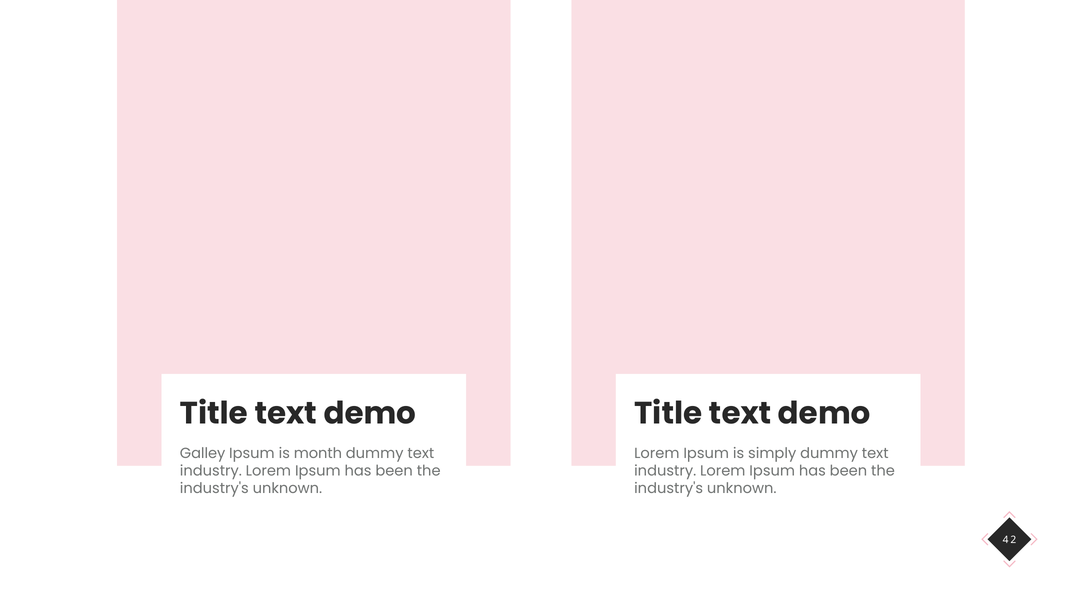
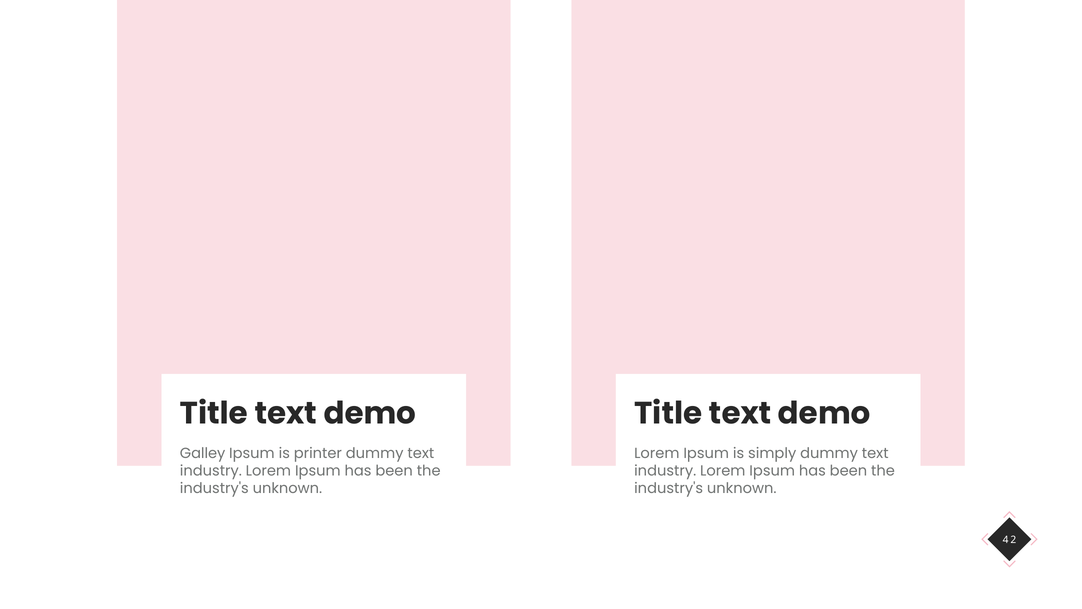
month: month -> printer (318, 453)
